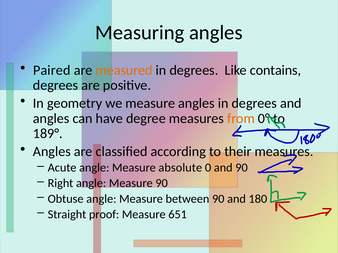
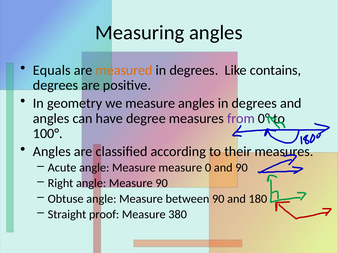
Paired: Paired -> Equals (52, 70)
from colour: orange -> purple (241, 119)
189°: 189° -> 100° (48, 134)
Measure absolute: absolute -> measure (180, 168)
651: 651 -> 380 (178, 215)
